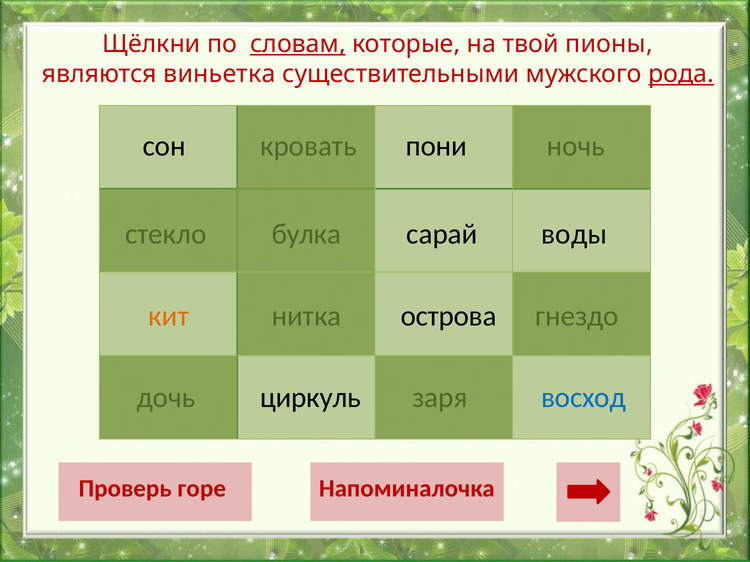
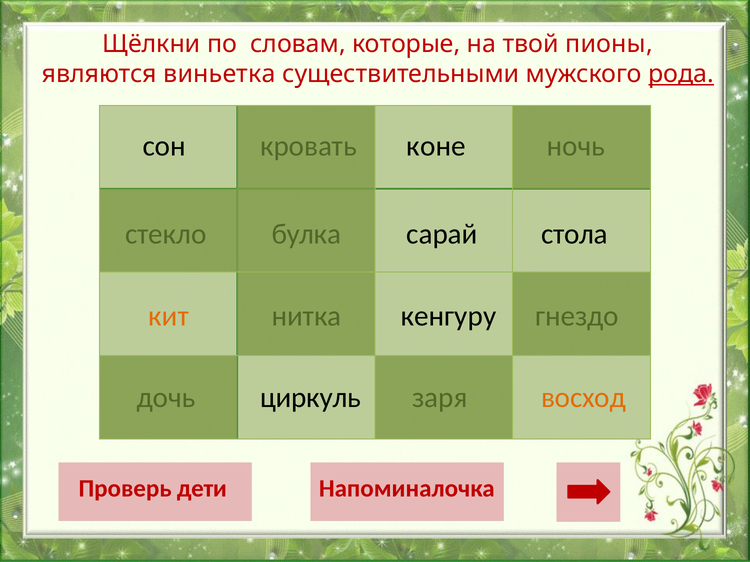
словам underline: present -> none (298, 44)
пони: пони -> коне (436, 146)
воды: воды -> стола (574, 234)
острова: острова -> кенгуру (448, 316)
восход colour: blue -> orange (584, 398)
горе: горе -> дети (202, 489)
